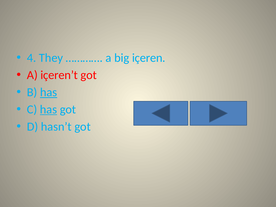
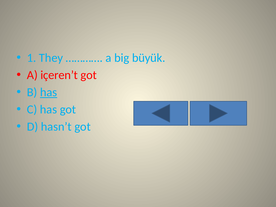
4: 4 -> 1 (32, 58)
içeren: içeren -> büyük (149, 58)
has underline: present -> none (48, 109)
